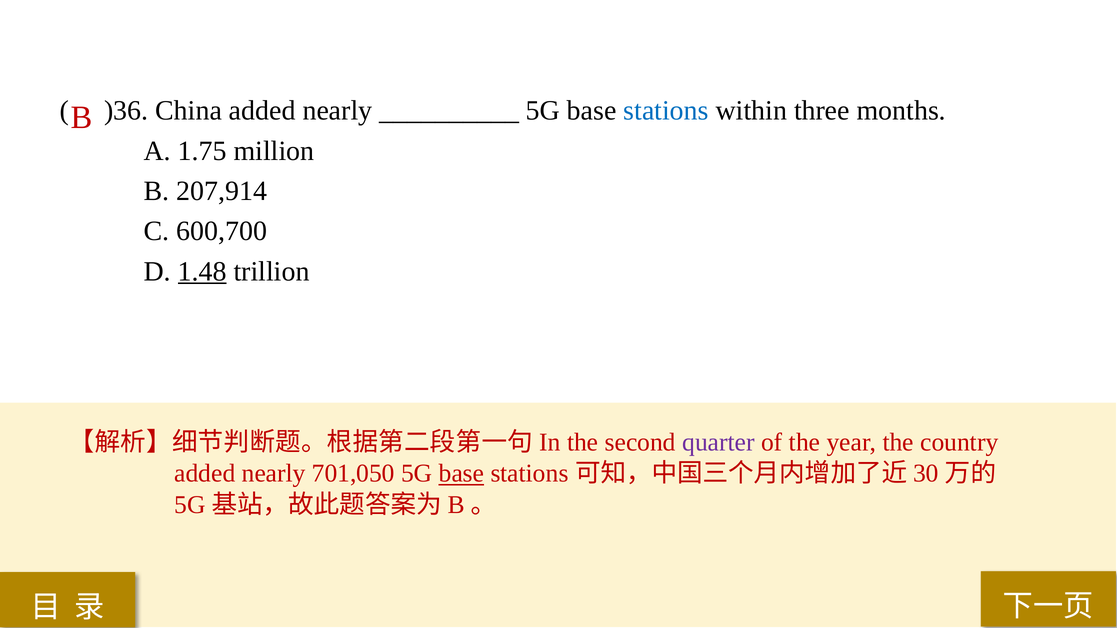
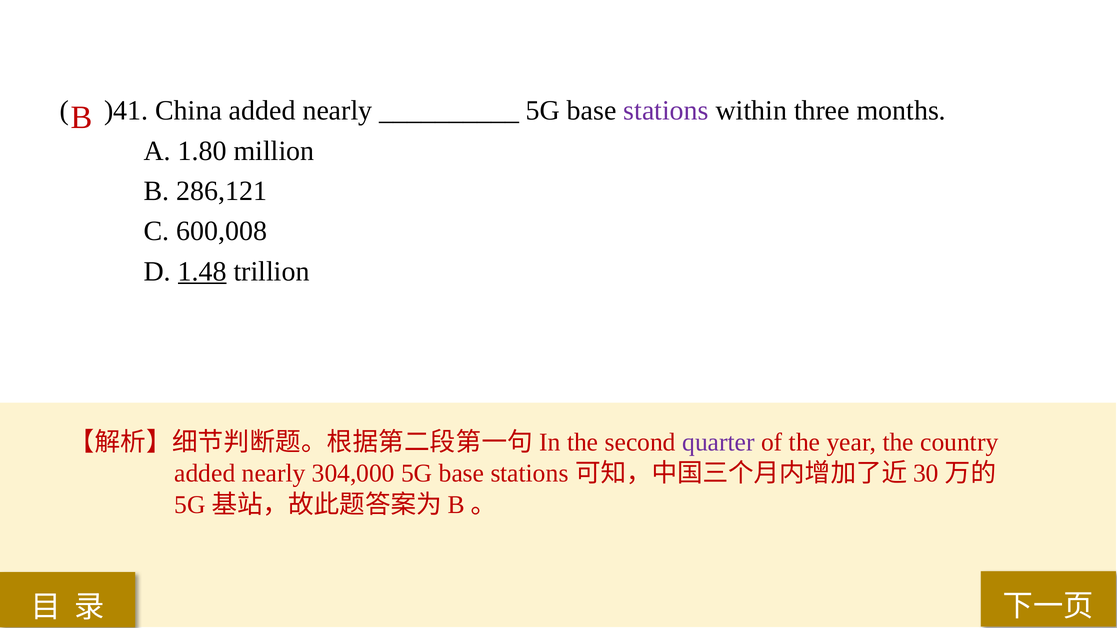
)36: )36 -> )41 (126, 111)
stations colour: blue -> purple (666, 111)
1.75: 1.75 -> 1.80 (202, 151)
207,914: 207,914 -> 286,121 (222, 191)
600,700: 600,700 -> 600,008 (222, 231)
701,050: 701,050 -> 304,000 (353, 474)
base underline: present -> none (461, 474)
